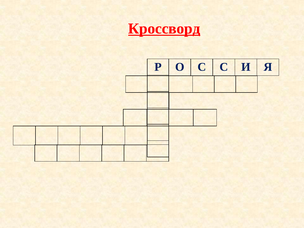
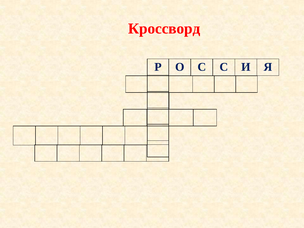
Кроссворд underline: present -> none (164, 29)
